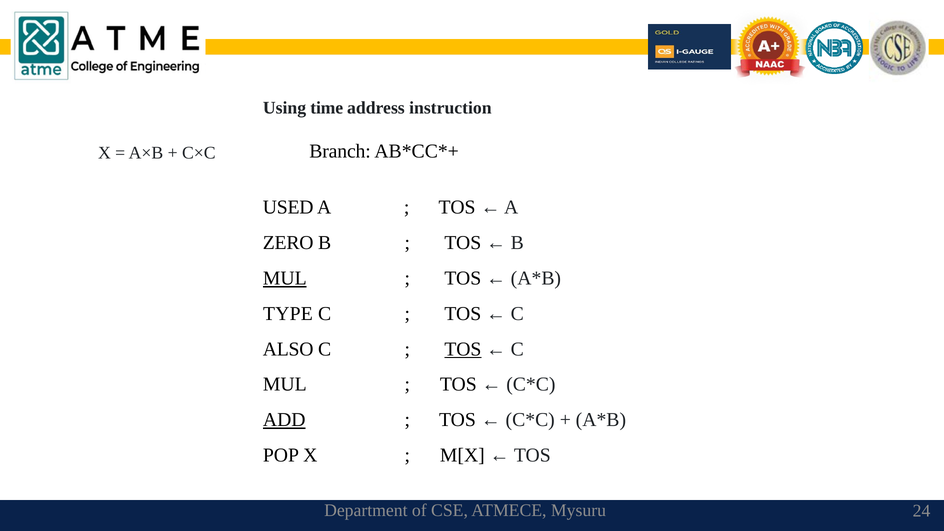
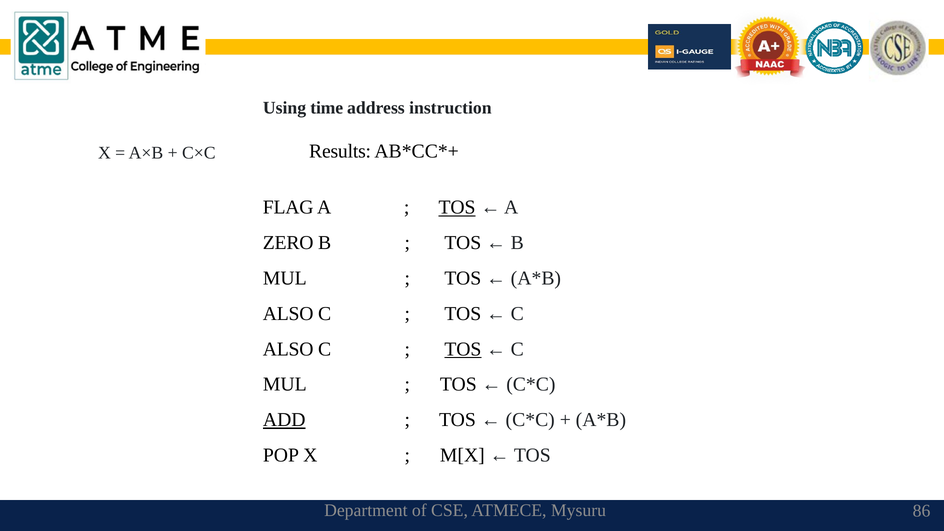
Branch: Branch -> Results (340, 151)
USED: USED -> FLAG (288, 207)
TOS underline: none -> present (457, 207)
MUL underline: present -> none (285, 278)
TYPE: TYPE -> ALSO (288, 314)
24: 24 -> 86 (922, 511)
